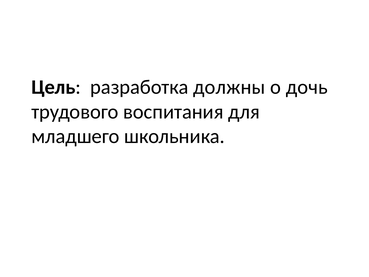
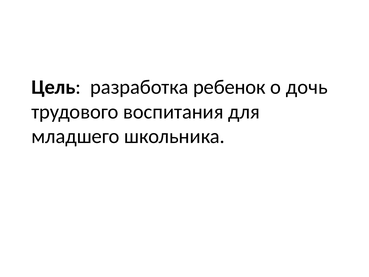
должны: должны -> ребенок (229, 87)
